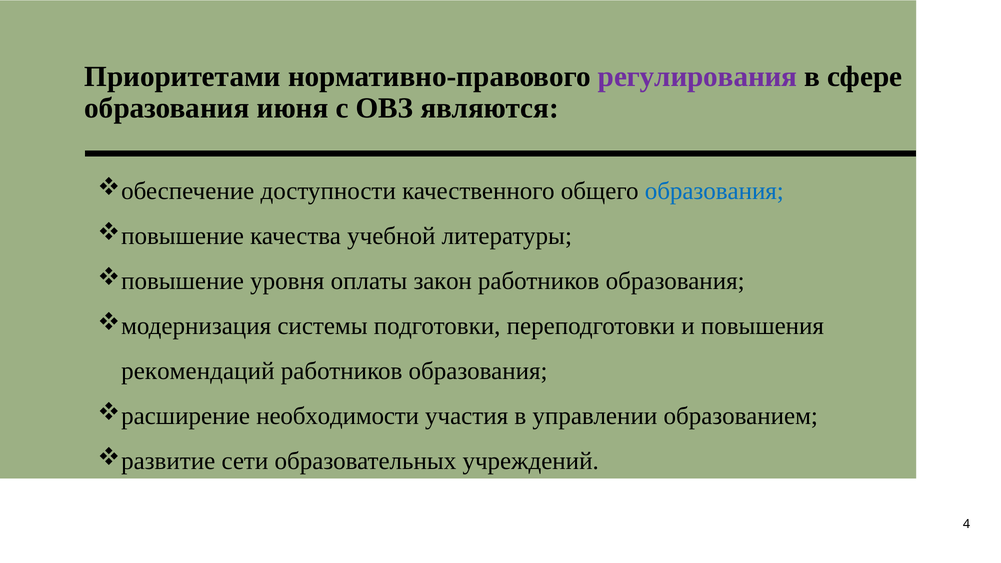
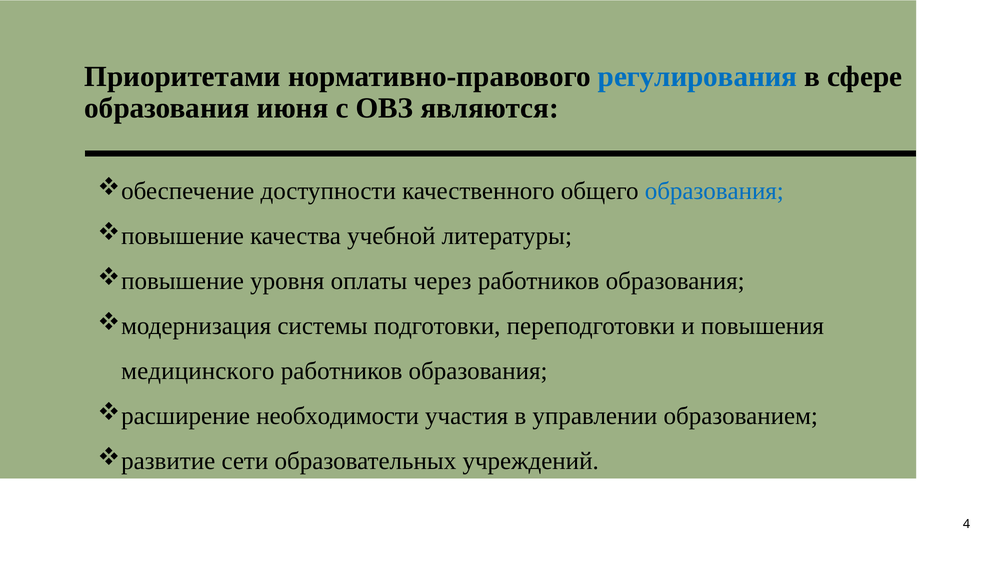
регулирования colour: purple -> blue (698, 77)
закон: закон -> через (443, 281)
рекомендаций: рекомендаций -> медицинского (198, 371)
